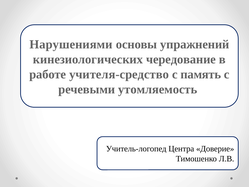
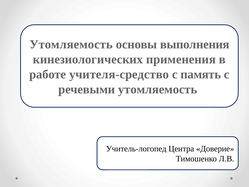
Нарушениями: Нарушениями -> Утомляемость (71, 44)
упражнений: упражнений -> выполнения (195, 44)
чередование: чередование -> применения (181, 59)
